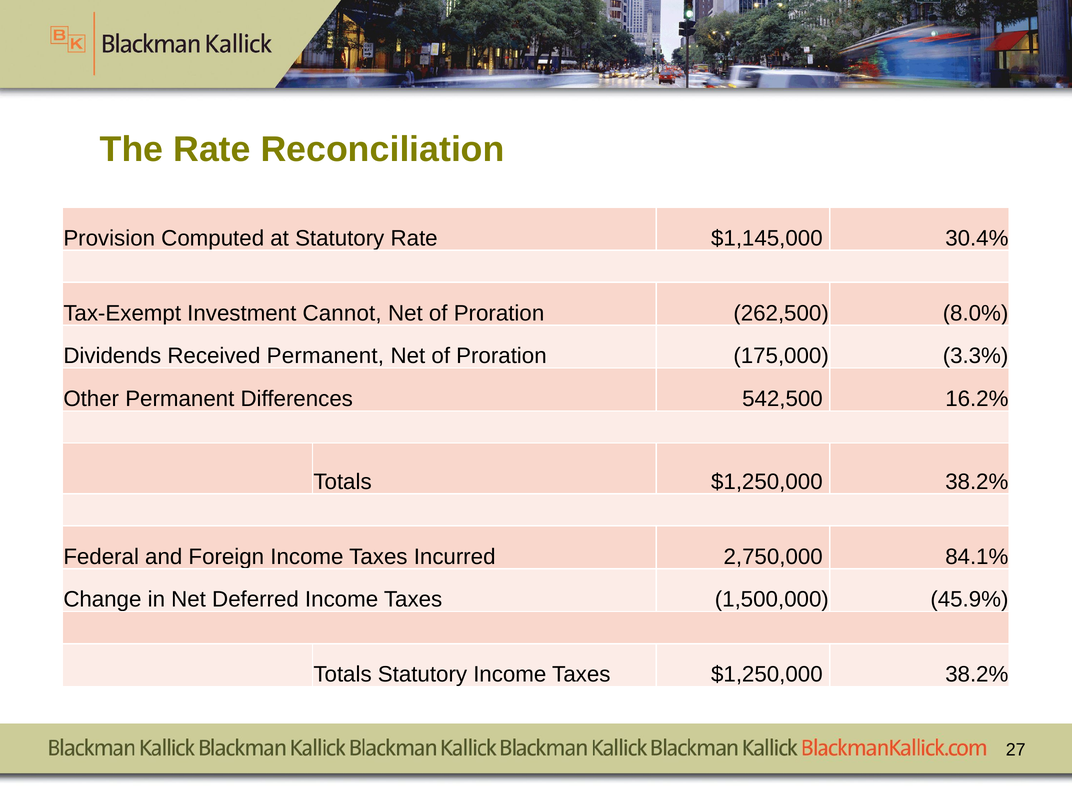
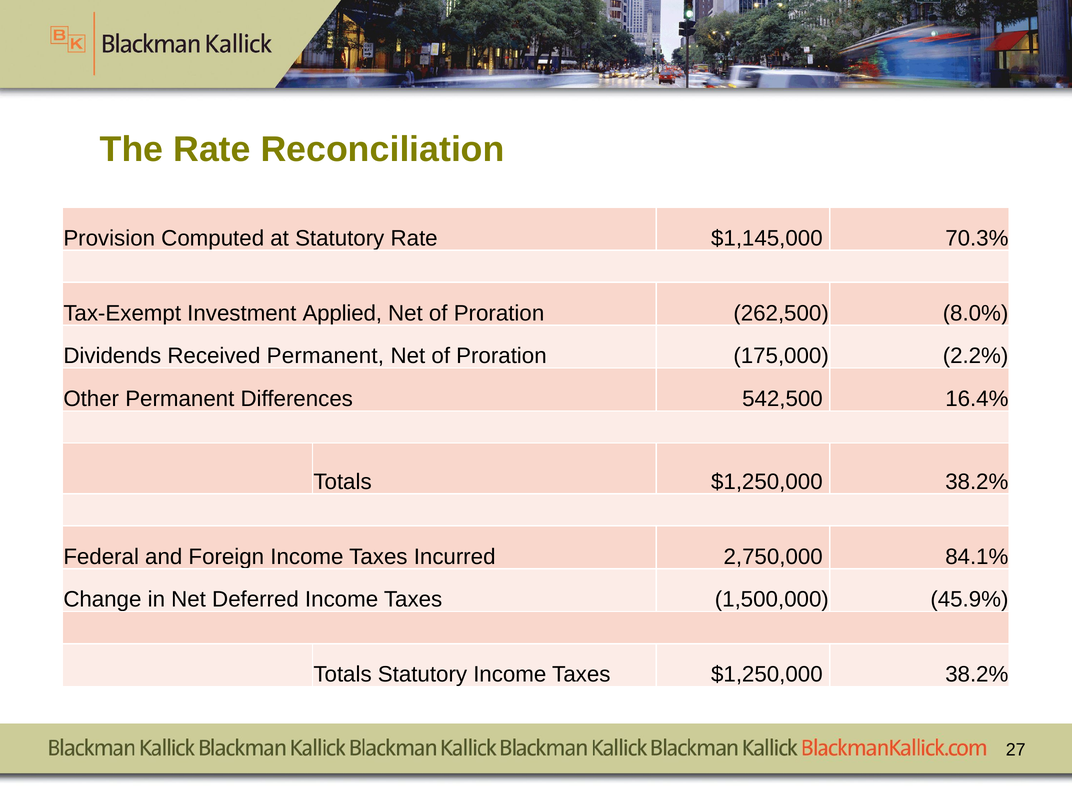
30.4%: 30.4% -> 70.3% (977, 238)
Cannot: Cannot -> Applied (342, 313)
3.3%: 3.3% -> 2.2% (976, 356)
16.2%: 16.2% -> 16.4% (977, 399)
